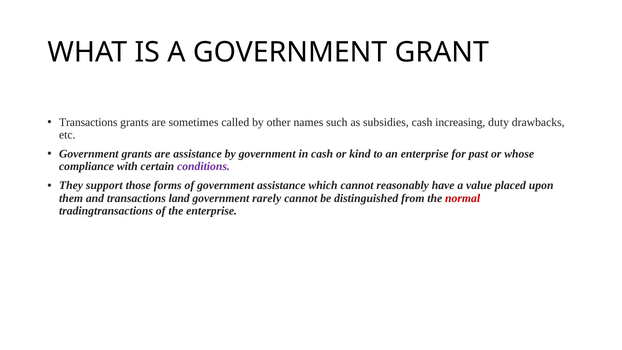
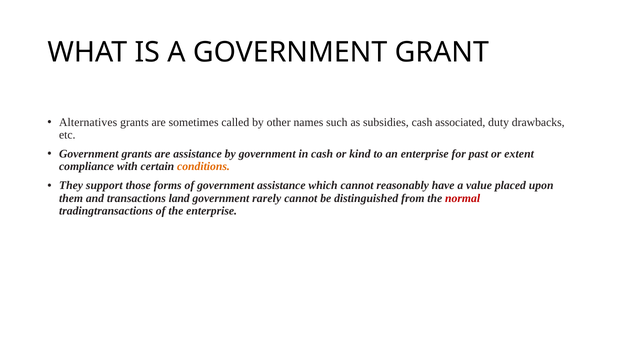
Transactions: Transactions -> Alternatives (88, 122)
increasing: increasing -> associated (460, 122)
whose: whose -> extent (519, 154)
conditions colour: purple -> orange (203, 166)
